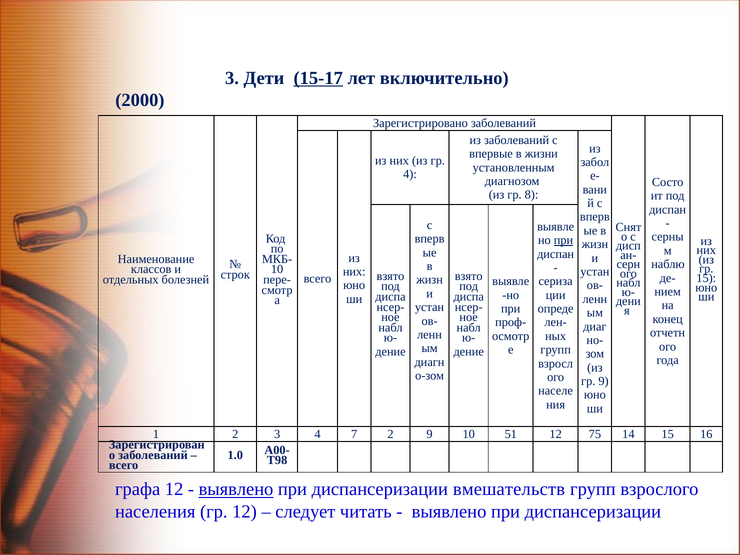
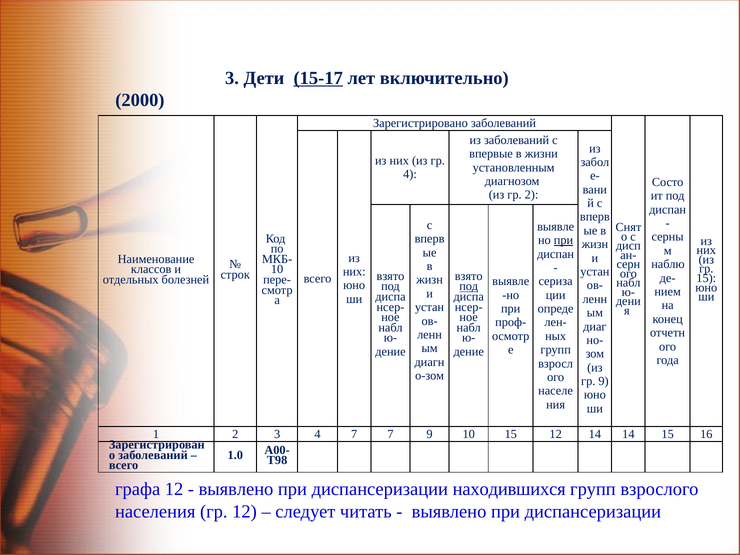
гр 8: 8 -> 2 (532, 195)
под underline: none -> present (469, 286)
7 2: 2 -> 7 (391, 434)
10 51: 51 -> 15 (511, 434)
12 75: 75 -> 14 (595, 434)
выявлено underline: present -> none (236, 489)
вмешательств: вмешательств -> находившихся (509, 489)
